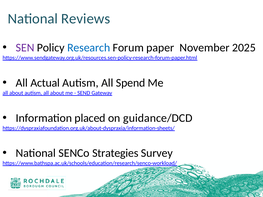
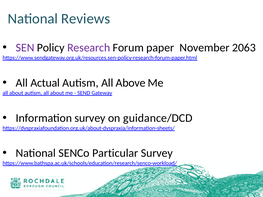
Research colour: blue -> purple (89, 48)
2025: 2025 -> 2063 (244, 48)
Spend: Spend -> Above (131, 83)
Information placed: placed -> survey (90, 118)
Strategies: Strategies -> Particular (115, 153)
